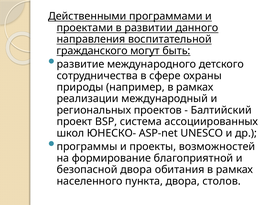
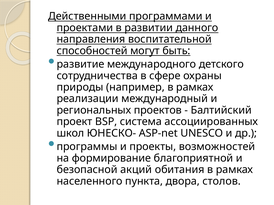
гражданского: гражданского -> способностей (92, 51)
безопасной двора: двора -> акций (136, 170)
